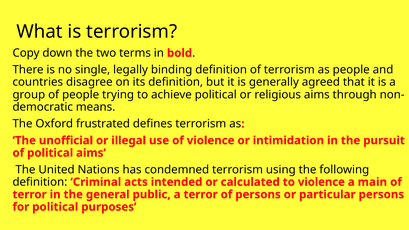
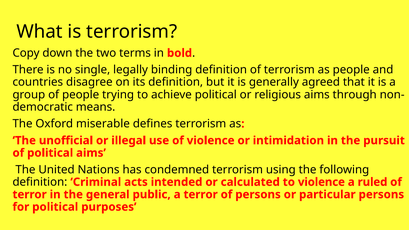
frustrated: frustrated -> miserable (103, 124)
main: main -> ruled (372, 182)
